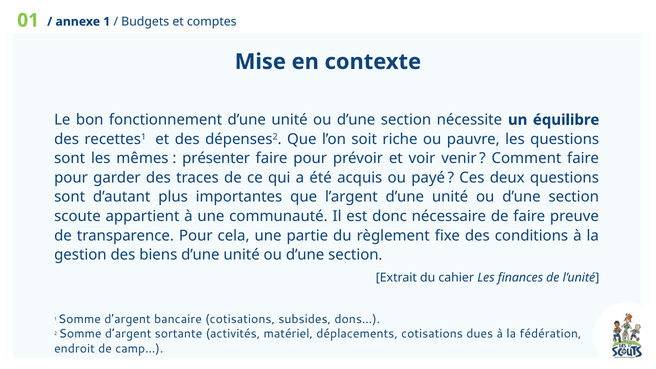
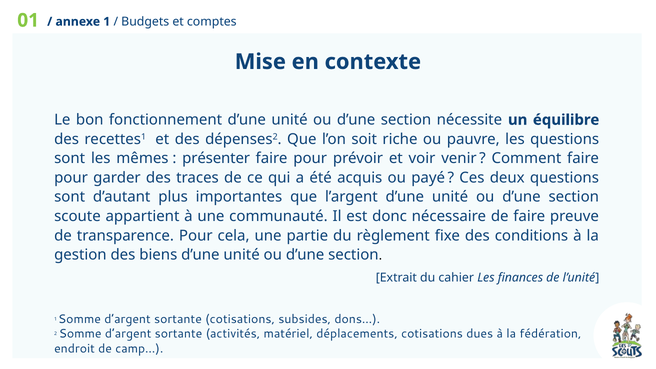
1 Somme d’argent bancaire: bancaire -> sortante (178, 319)
